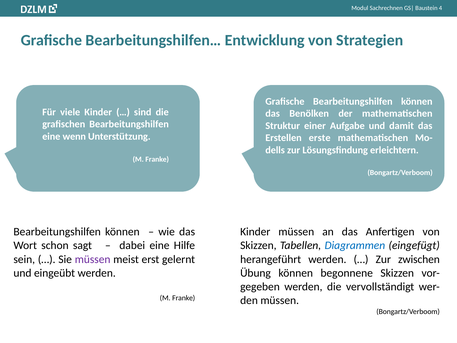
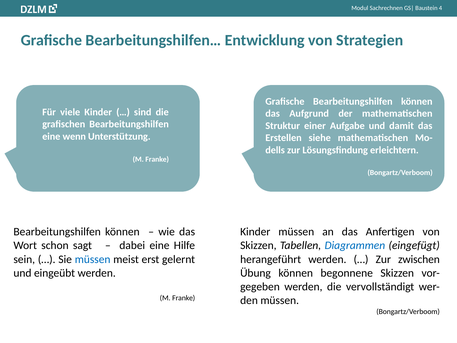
Benölken: Benölken -> Aufgrund (309, 113)
erste: erste -> siehe (320, 138)
müssen colour: purple -> blue (93, 259)
